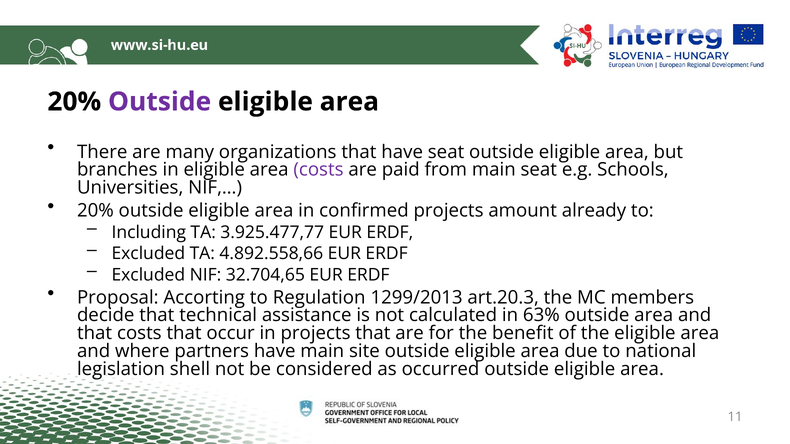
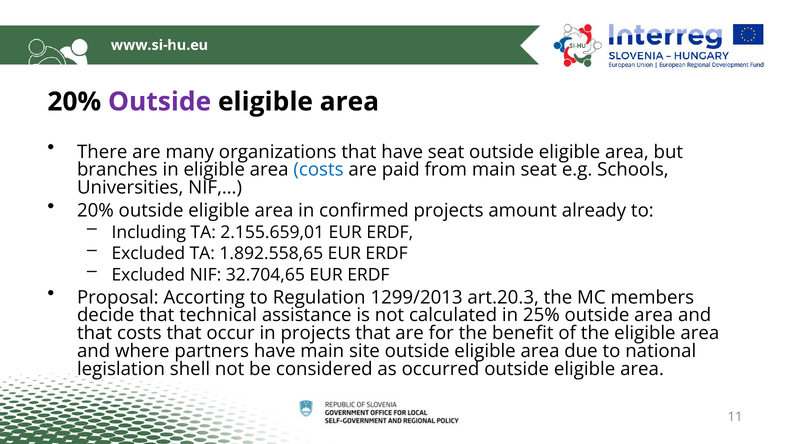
costs colour: purple -> blue (319, 170)
3.925.477,77: 3.925.477,77 -> 2.155.659,01 (272, 232)
4.892.558,66: 4.892.558,66 -> 1.892.558,65 (271, 254)
63%: 63% -> 25% (541, 316)
